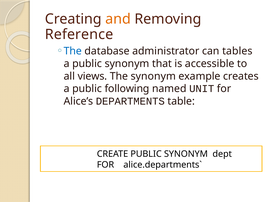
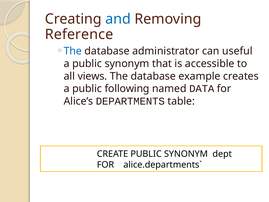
and colour: orange -> blue (118, 19)
tables: tables -> useful (237, 51)
synonym: synonym -> database (153, 76)
UNIT: UNIT -> DATA (202, 89)
